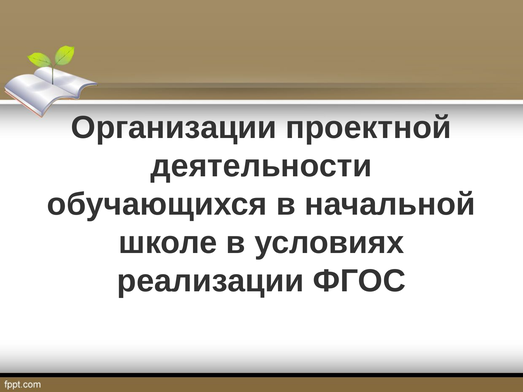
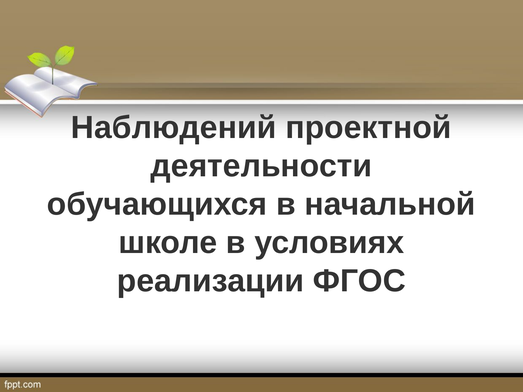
Организации: Организации -> Наблюдений (174, 128)
